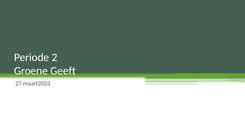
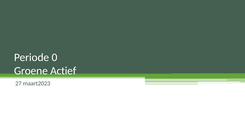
2: 2 -> 0 (54, 57)
Geeft: Geeft -> Actief (63, 71)
